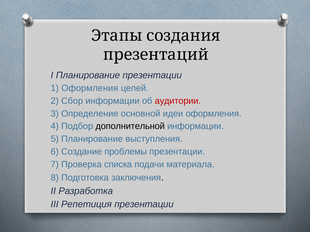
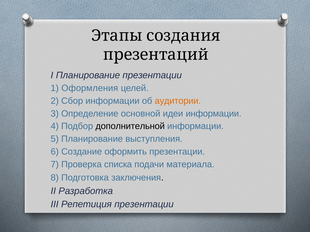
аудитории colour: red -> orange (178, 101)
идеи оформления: оформления -> информации (214, 114)
проблемы: проблемы -> оформить (126, 152)
